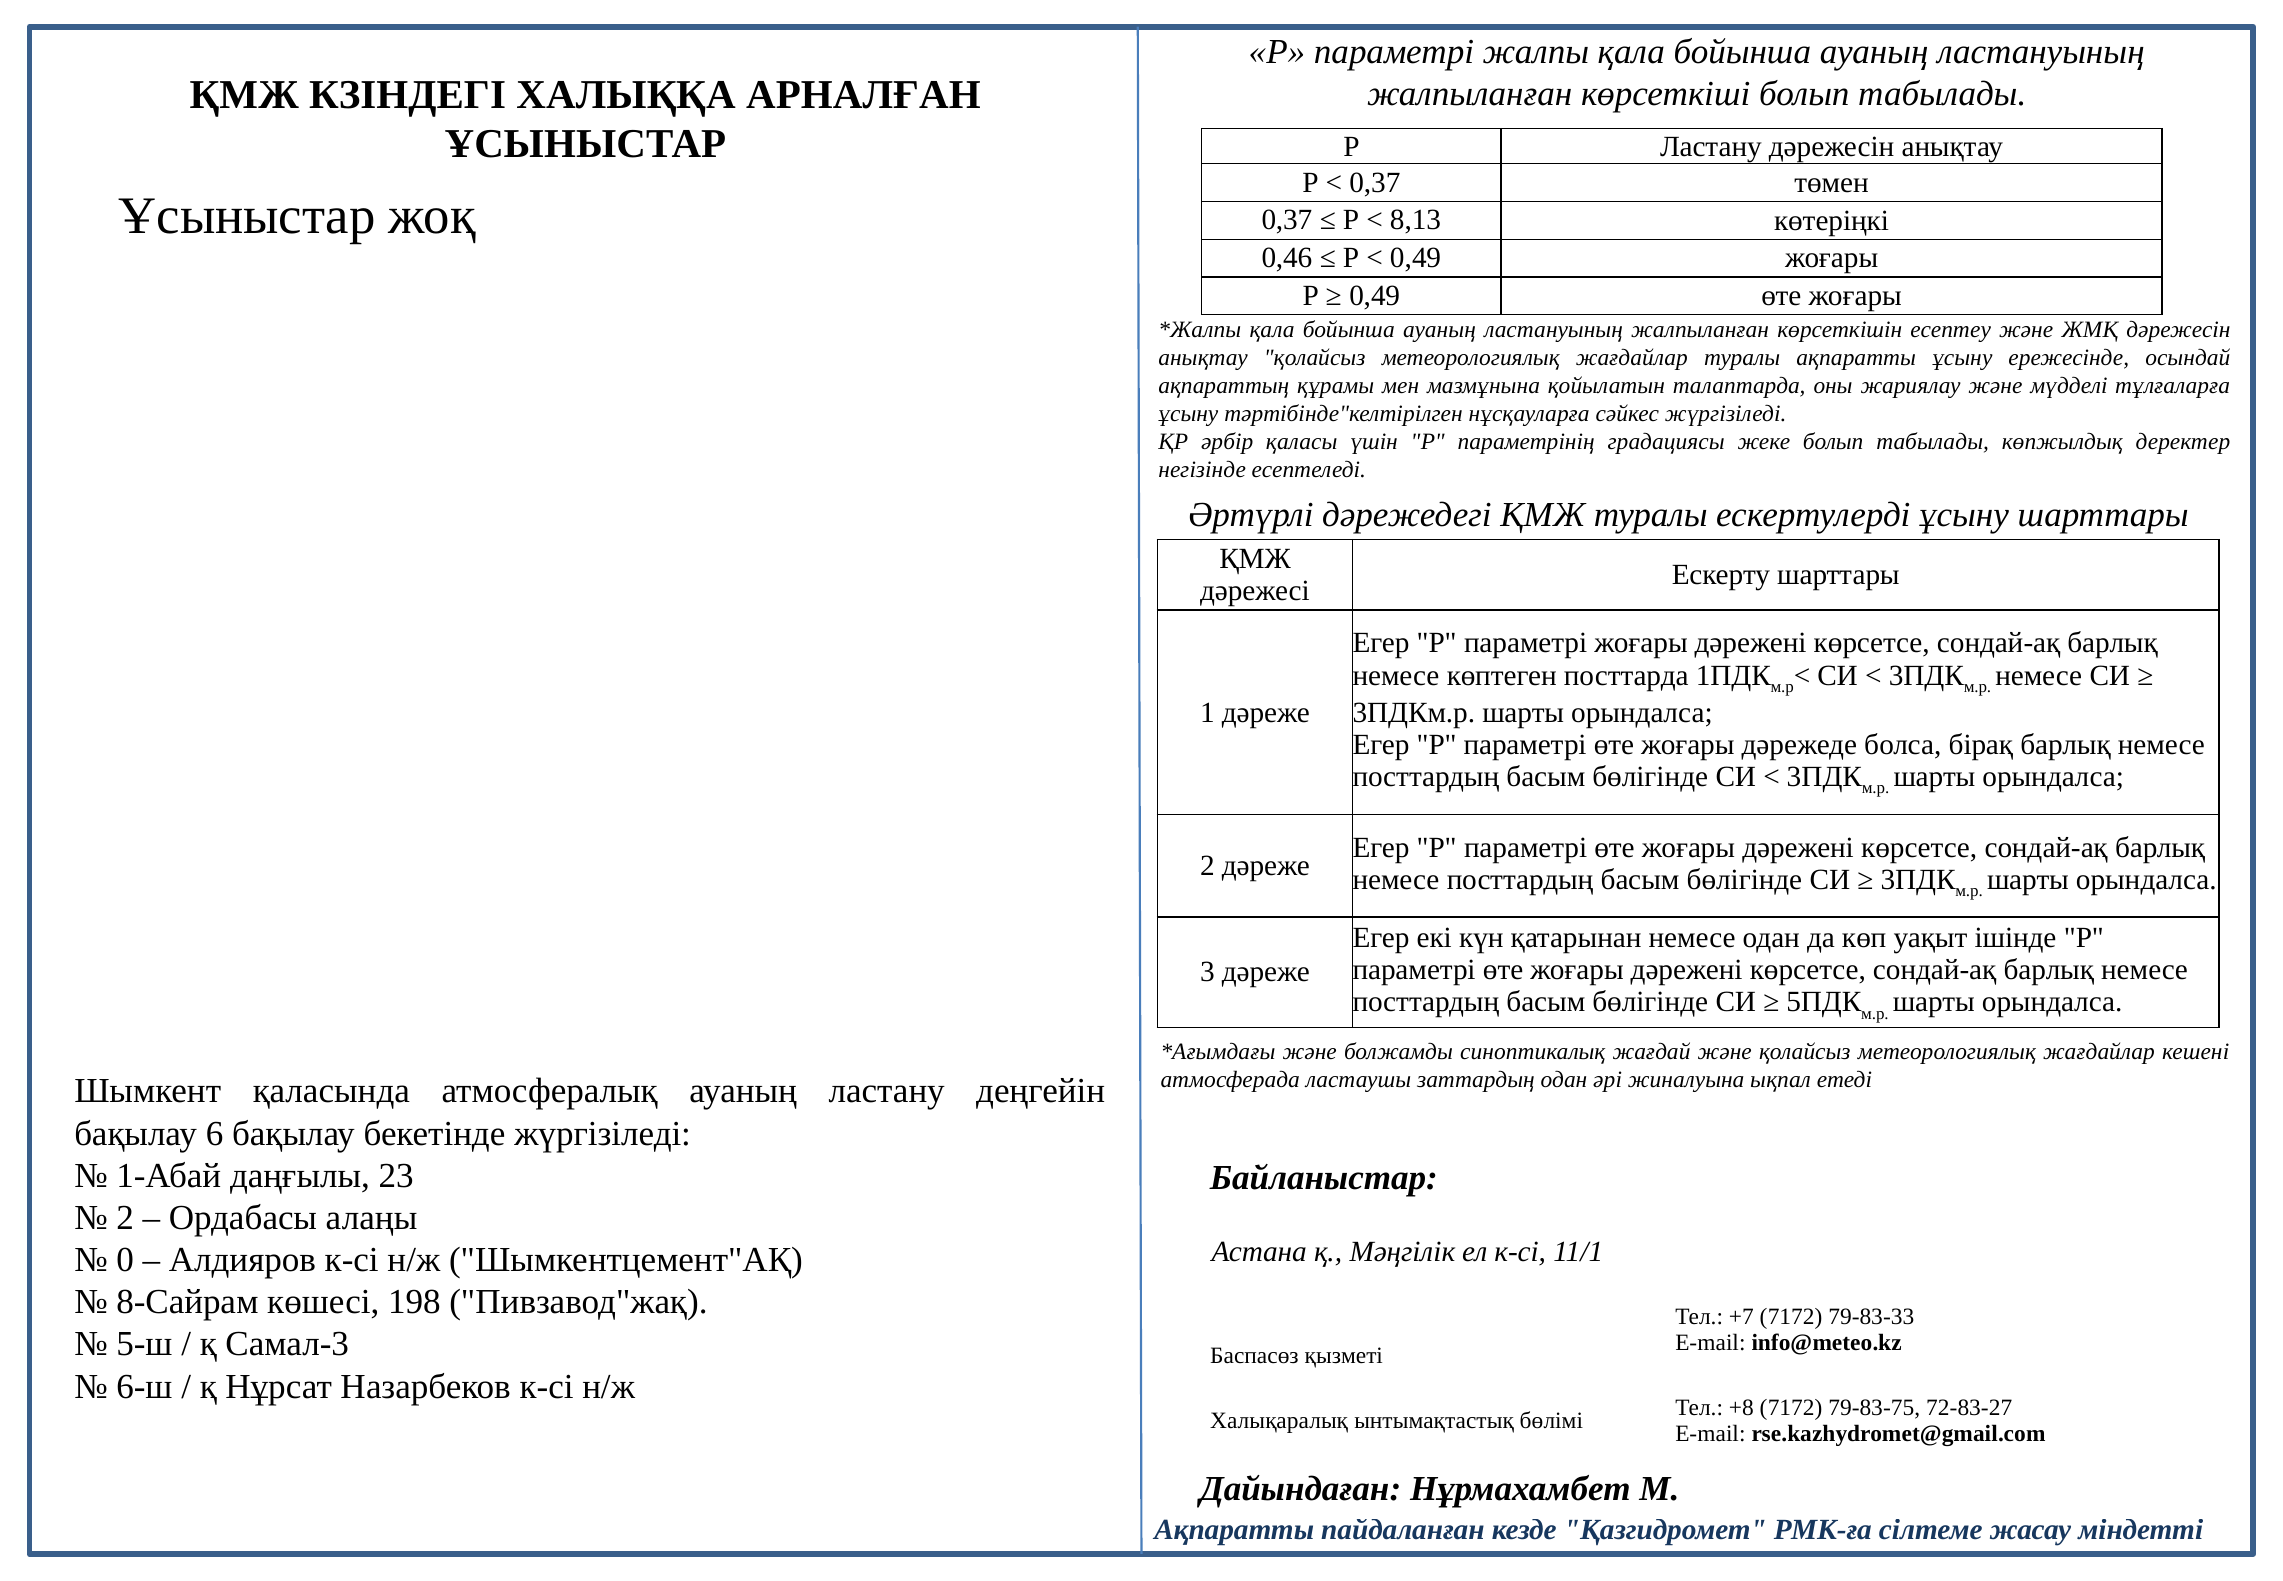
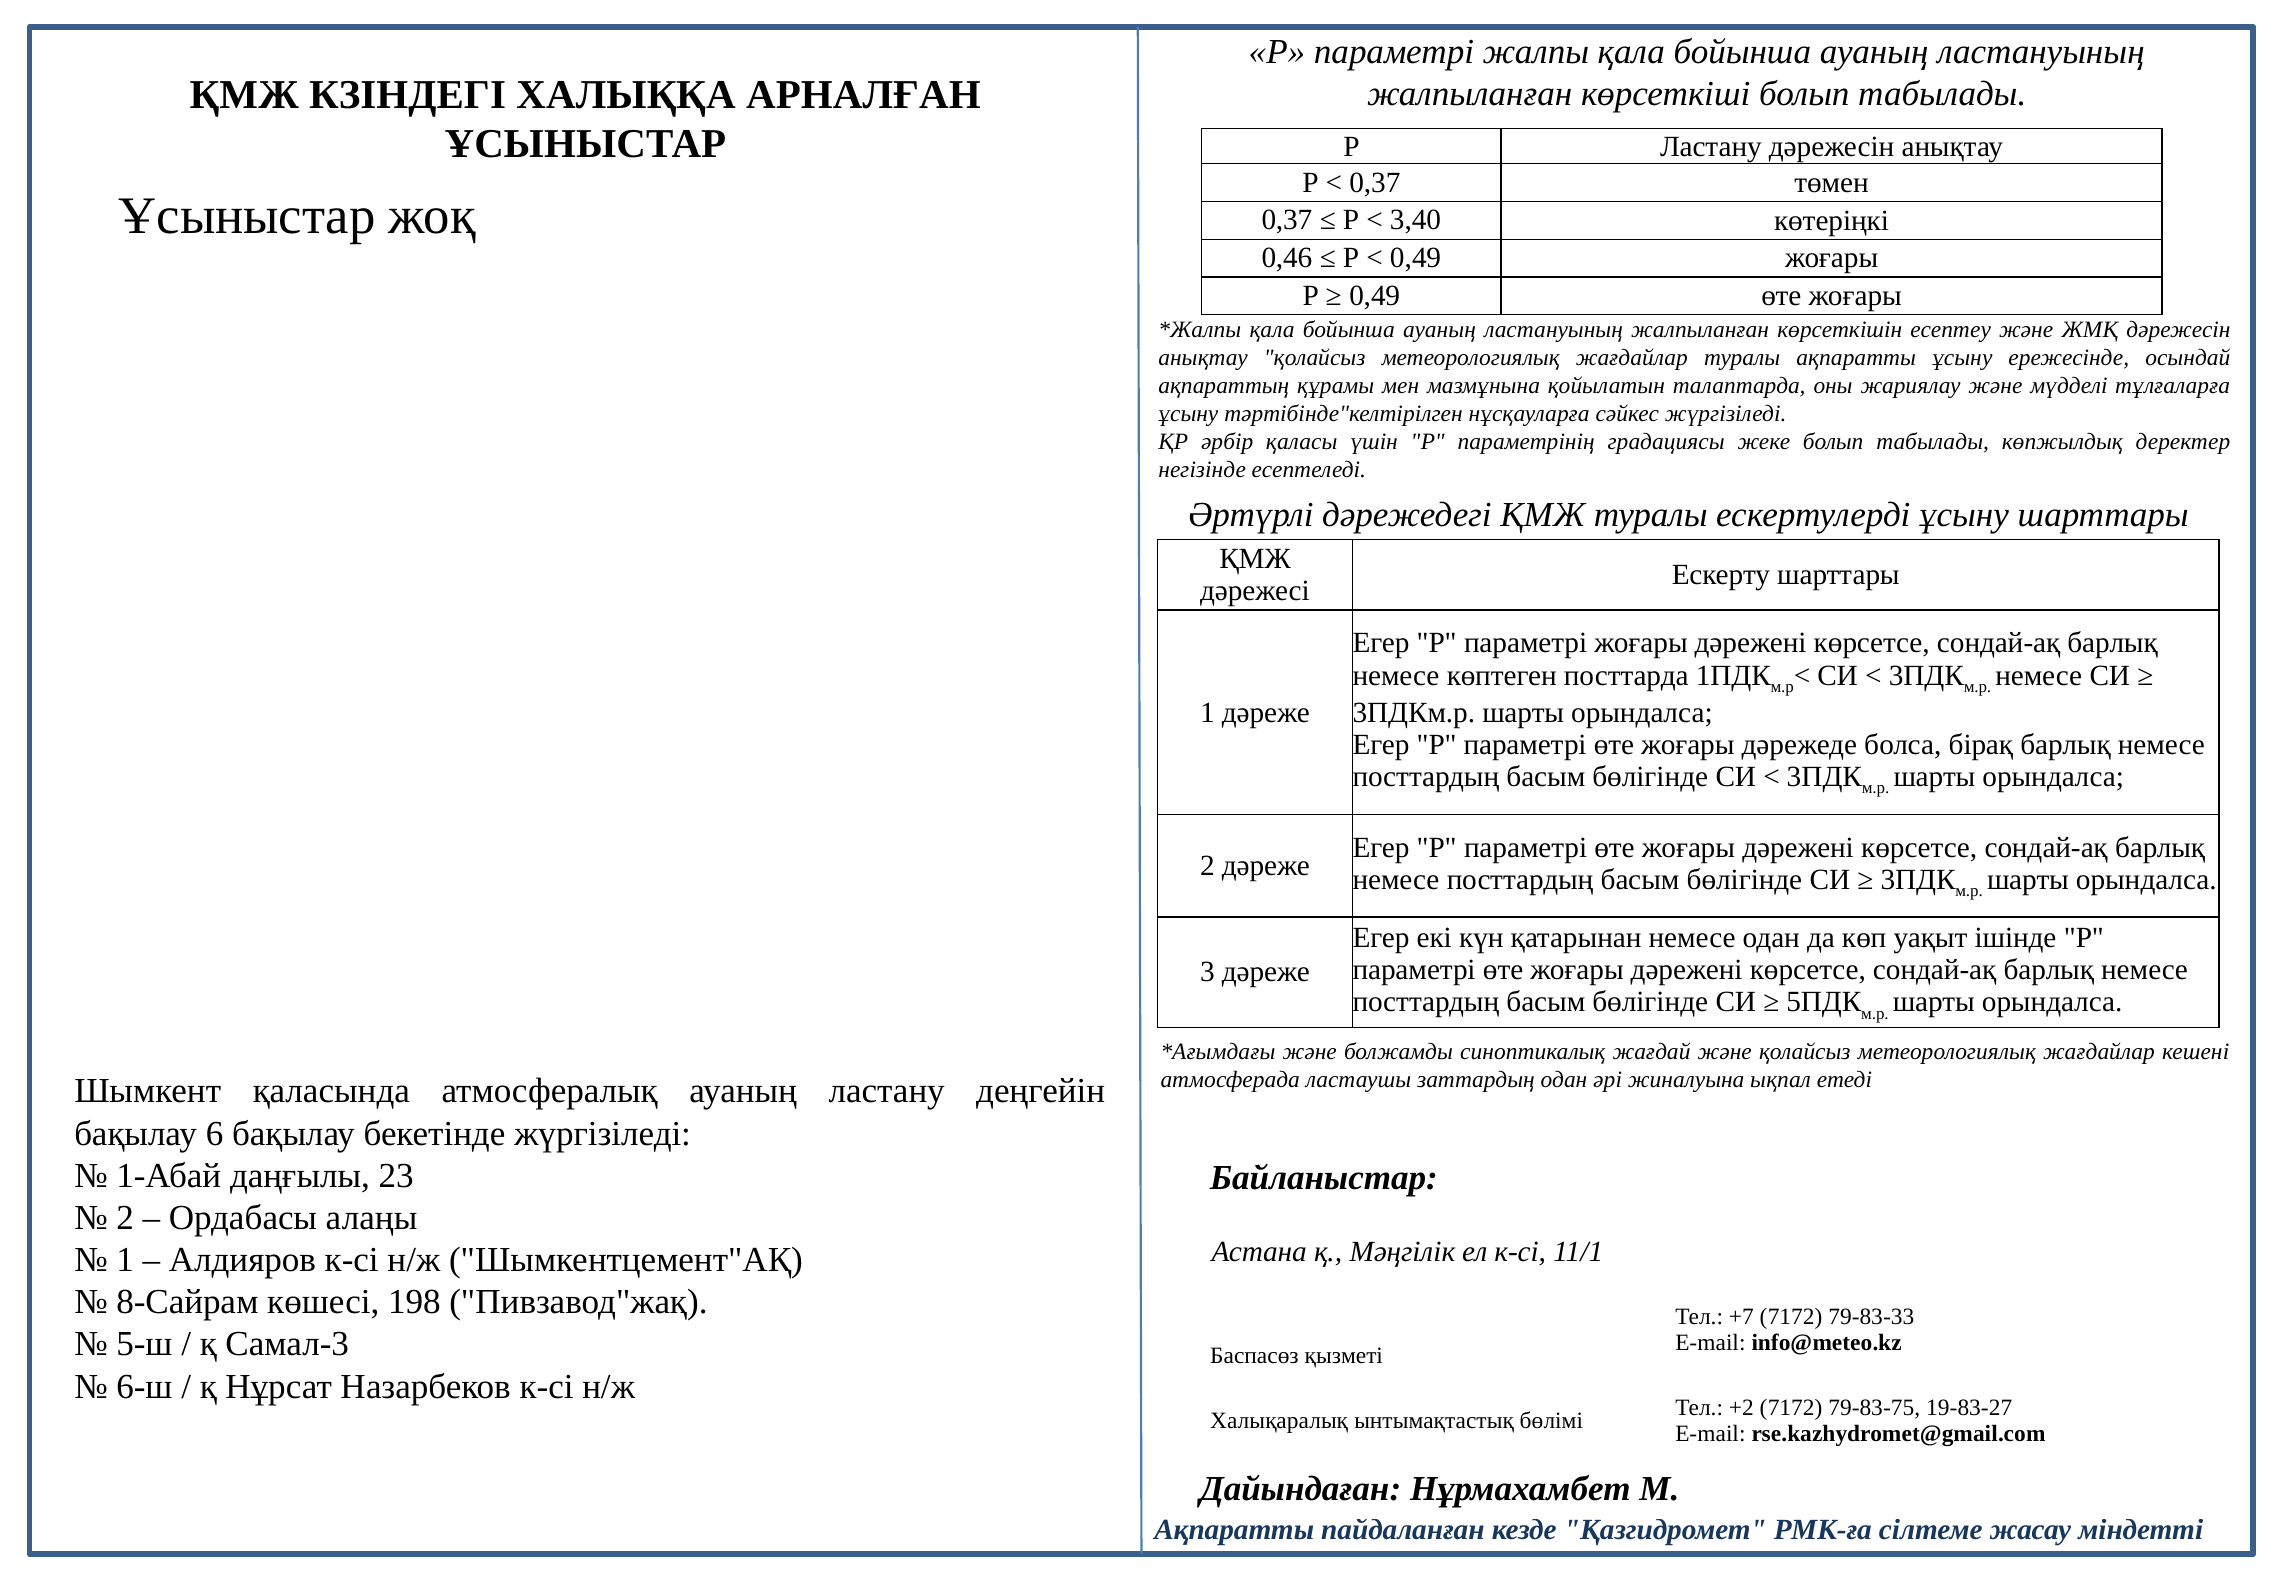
8,13: 8,13 -> 3,40 (1416, 220)
0: 0 -> 1 (125, 1260)
+8: +8 -> +2 (1741, 1407)
72-83-27: 72-83-27 -> 19-83-27 (1969, 1407)
